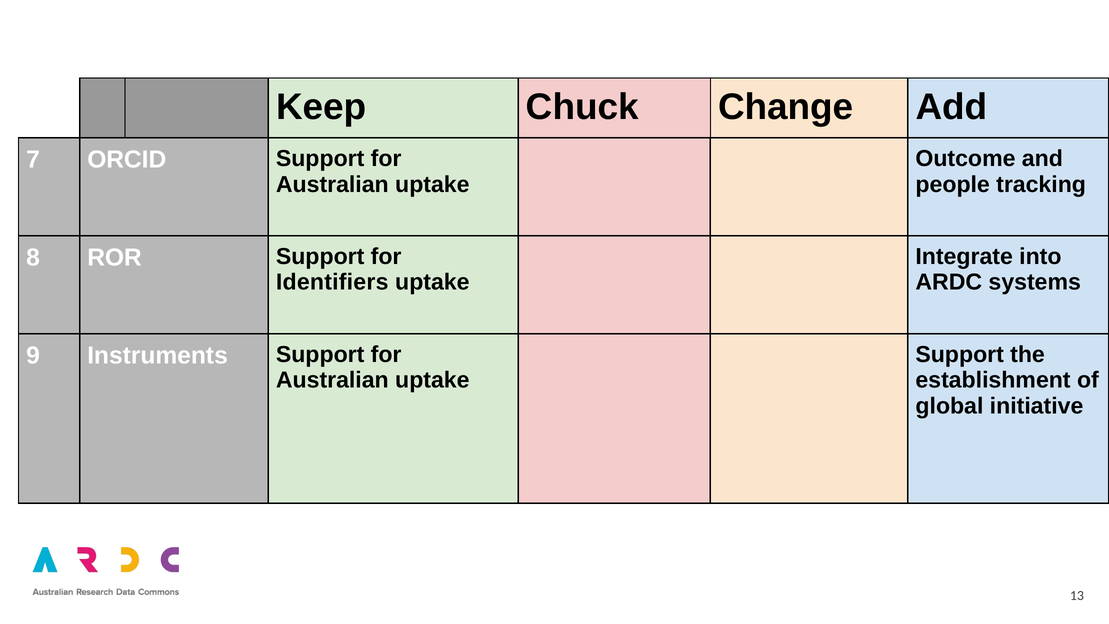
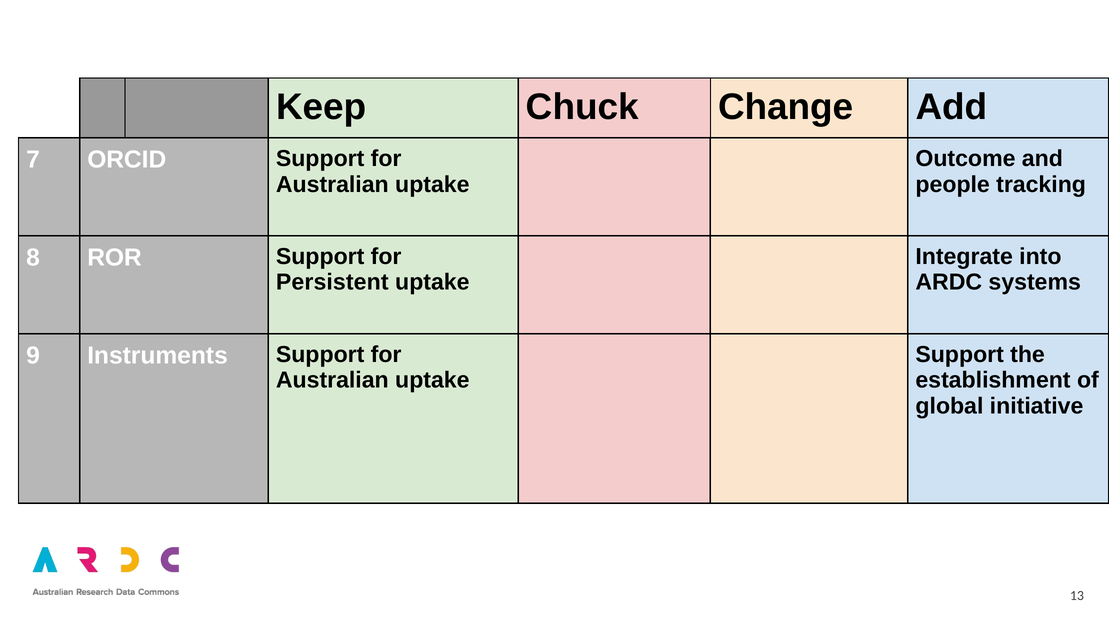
Identifiers: Identifiers -> Persistent (332, 282)
